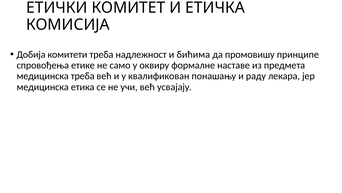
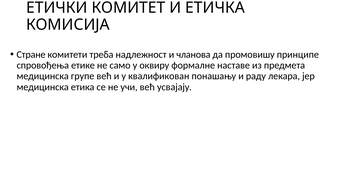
Добија: Добија -> Стране (31, 54)
бићима: бићима -> чланова (193, 54)
медицинска треба: треба -> групе (83, 76)
